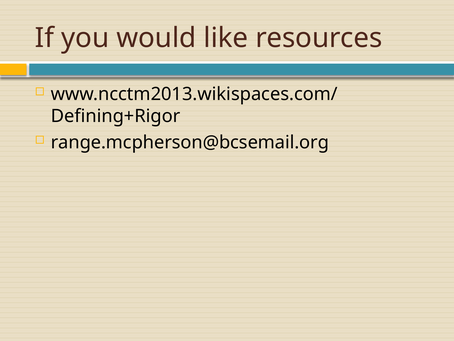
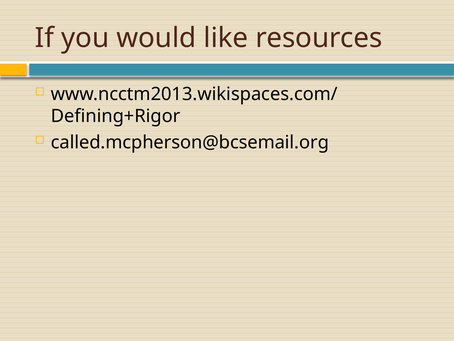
range.mcpherson@bcsemail.org: range.mcpherson@bcsemail.org -> called.mcpherson@bcsemail.org (190, 142)
